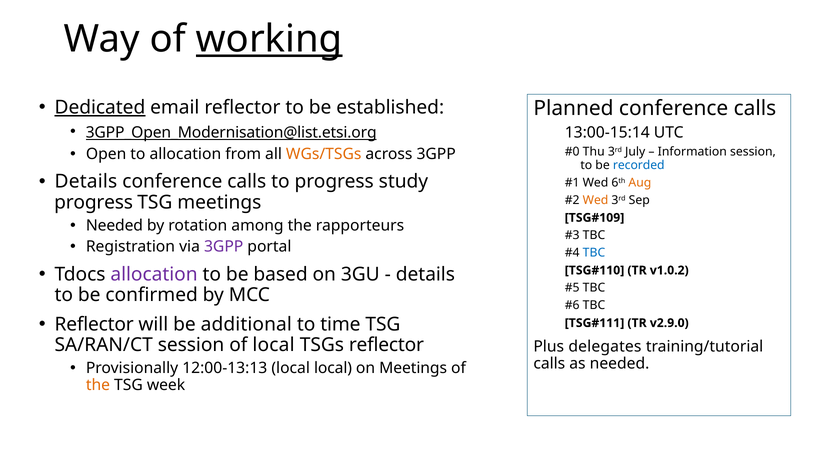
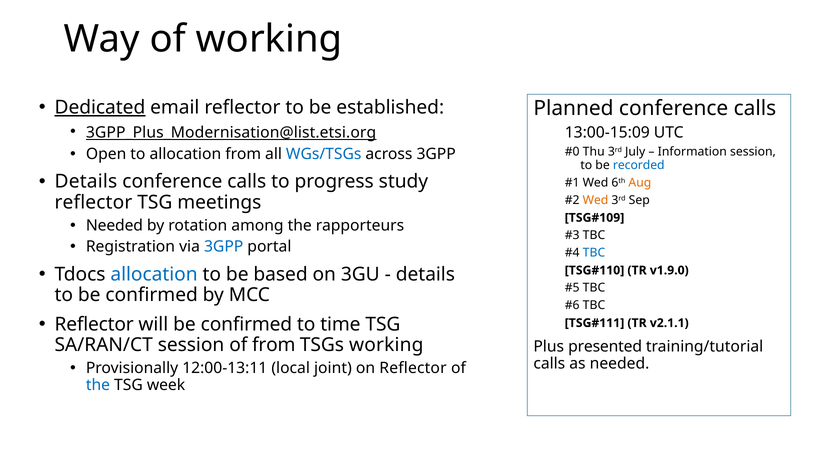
working underline: present -> none (269, 39)
3GPP_Open_Modernisation@list.etsi.org: 3GPP_Open_Modernisation@list.etsi.org -> 3GPP_Plus_Modernisation@list.etsi.org (231, 132)
13:00-15:14: 13:00-15:14 -> 13:00-15:09 (607, 133)
WGs/TSGs colour: orange -> blue (324, 154)
progress: progress -> reflector (93, 202)
3GPP colour: purple -> blue (224, 247)
allocation colour: purple -> blue (154, 274)
v1.0.2: v1.0.2 -> v1.9.0 (669, 270)
will be additional: additional -> confirmed (246, 324)
v2.9.0: v2.9.0 -> v2.1.1 (669, 323)
of local: local -> from (274, 345)
TSGs reflector: reflector -> working (386, 345)
delegates: delegates -> presented (605, 347)
12:00-13:13: 12:00-13:13 -> 12:00-13:11 (225, 368)
local local: local -> joint (333, 368)
on Meetings: Meetings -> Reflector (413, 368)
the colour: orange -> blue (98, 385)
